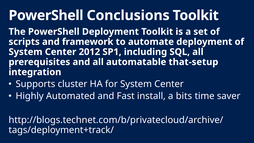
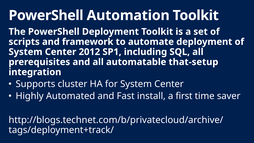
Conclusions: Conclusions -> Automation (128, 15)
bits: bits -> first (184, 96)
